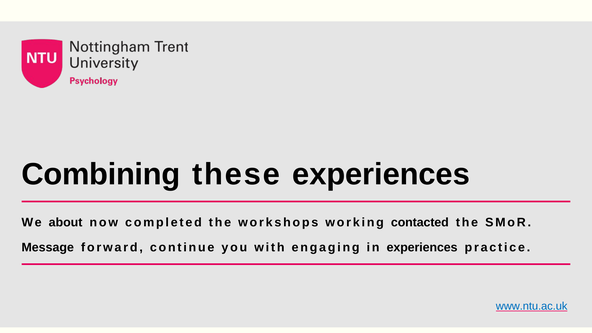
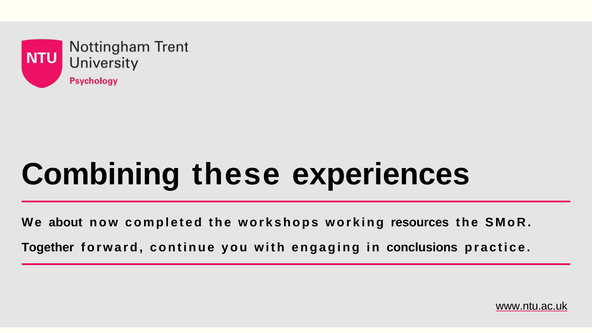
contacted: contacted -> resources (420, 222)
Message: Message -> Together (48, 248)
in experiences: experiences -> conclusions (422, 248)
www.ntu.ac.uk colour: blue -> black (532, 306)
